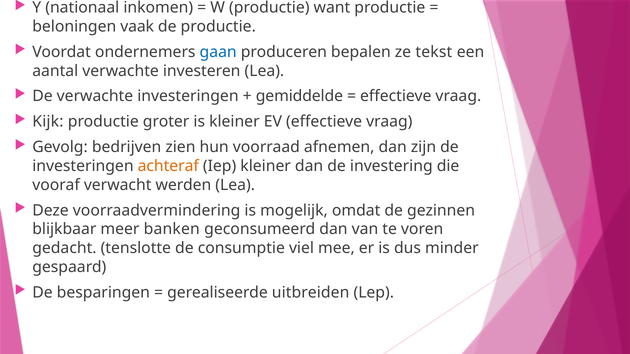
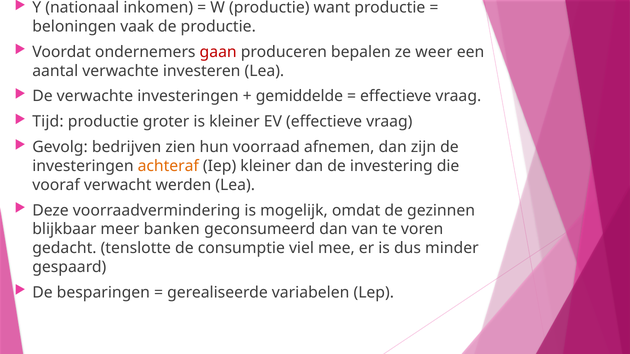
gaan colour: blue -> red (218, 52)
tekst: tekst -> weer (434, 52)
Kijk: Kijk -> Tijd (48, 122)
uitbreiden: uitbreiden -> variabelen (311, 293)
